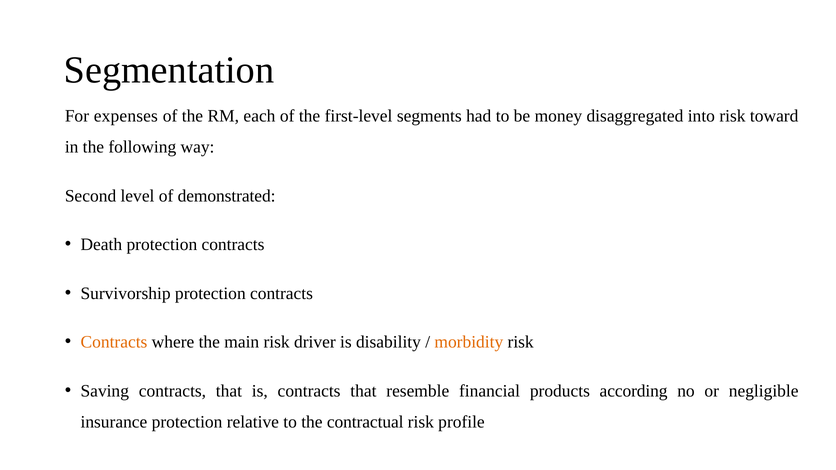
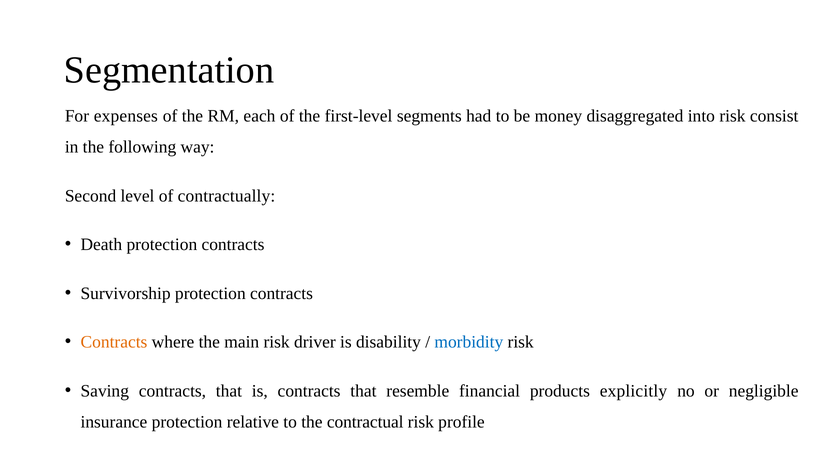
toward: toward -> consist (774, 116)
demonstrated: demonstrated -> contractually (226, 196)
morbidity colour: orange -> blue (469, 342)
according: according -> explicitly (633, 391)
